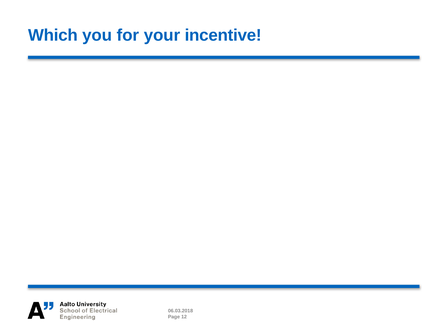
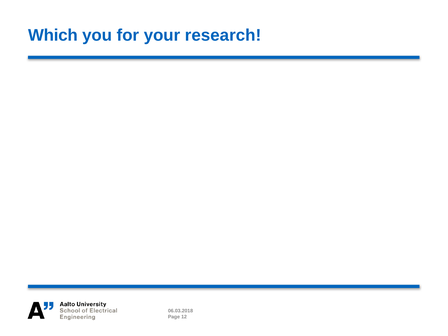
incentive: incentive -> research (223, 35)
